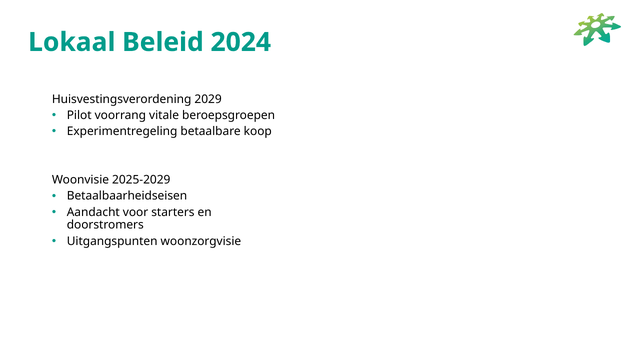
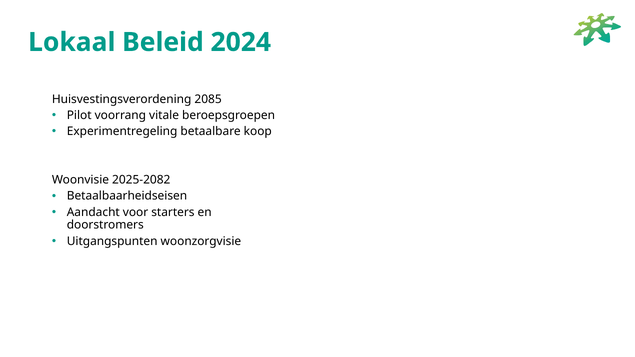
2029: 2029 -> 2085 (208, 99)
2025-2029: 2025-2029 -> 2025-2082 (141, 180)
